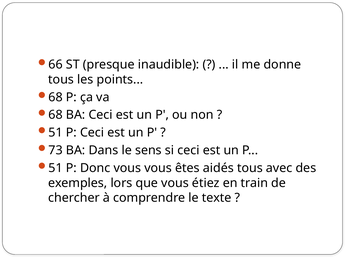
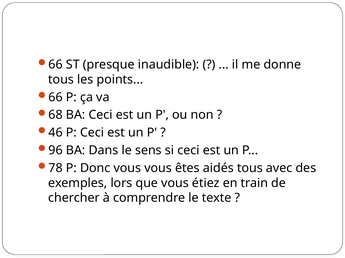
68: 68 -> 66 (56, 97)
51: 51 -> 46 (56, 133)
73: 73 -> 96 (56, 151)
51: 51 -> 78 (56, 169)
